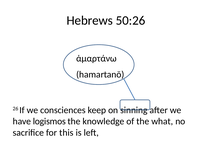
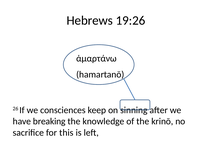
50:26: 50:26 -> 19:26 (131, 21)
logismos: logismos -> breaking (49, 121)
what: what -> krinō (162, 121)
